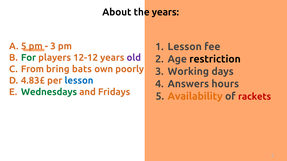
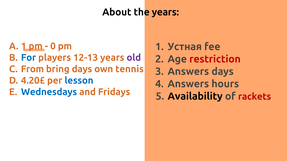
5: 5 -> 1 (24, 46)
3: 3 -> 0 (53, 46)
Lesson: Lesson -> Устная (185, 47)
For colour: green -> blue (28, 58)
12-12: 12-12 -> 12-13 (86, 58)
restriction colour: black -> red (215, 59)
bring bats: bats -> days (82, 69)
poorly: poorly -> tennis (130, 69)
Working: Working -> Answers (188, 72)
4.83£: 4.83£ -> 4.20£ (33, 81)
Wednesdays colour: green -> blue (49, 92)
Availability colour: orange -> black (195, 96)
